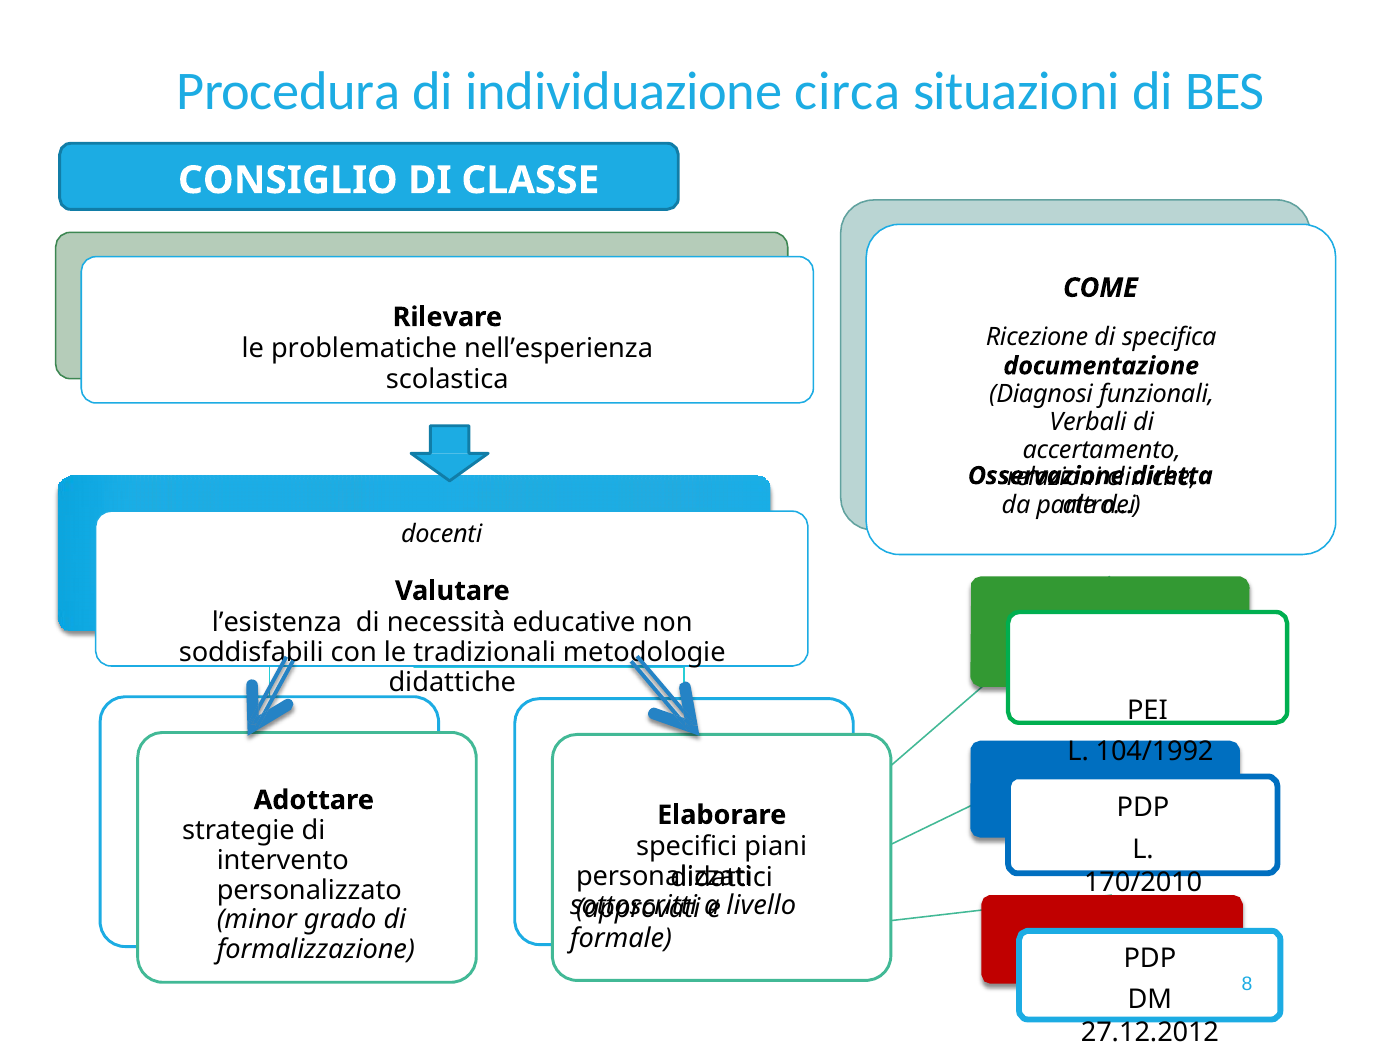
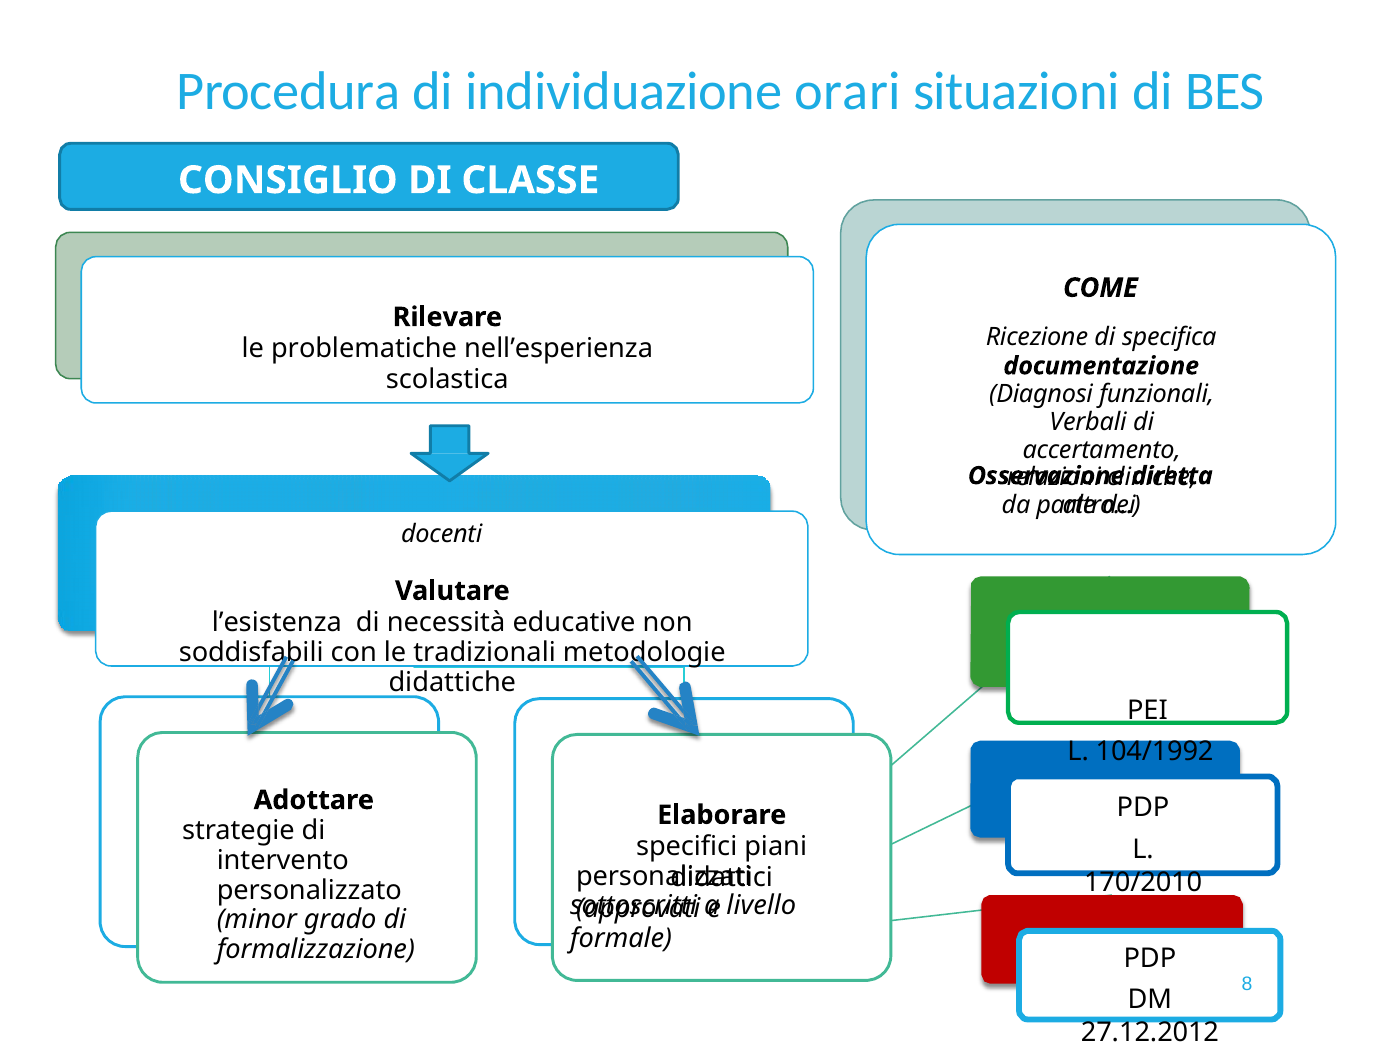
circa: circa -> orari (848, 91)
